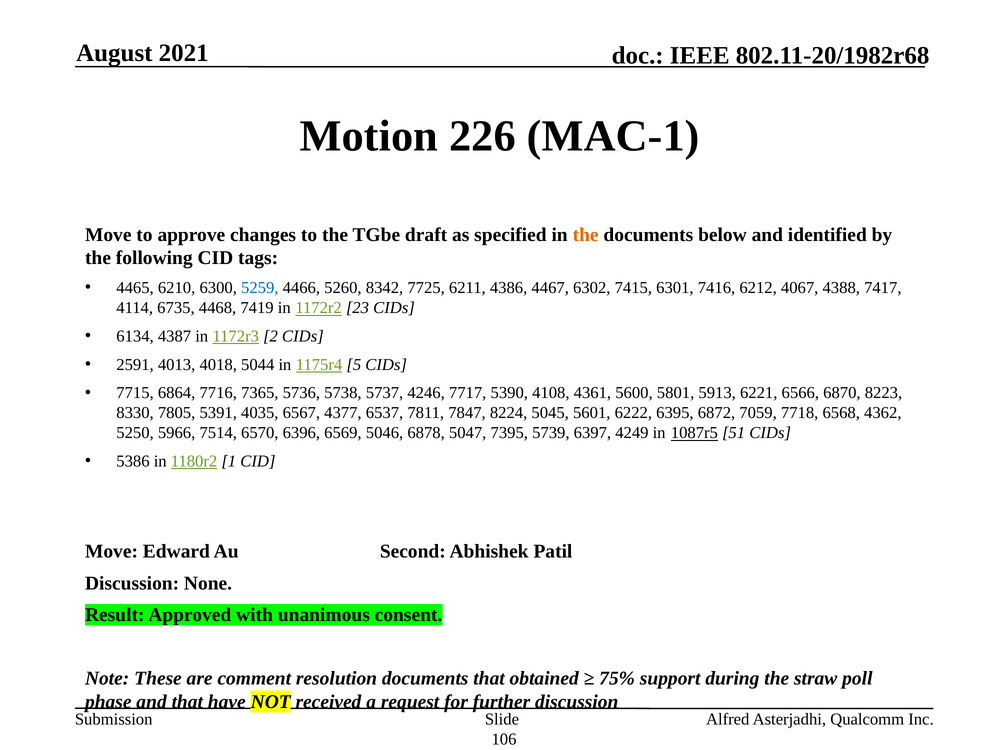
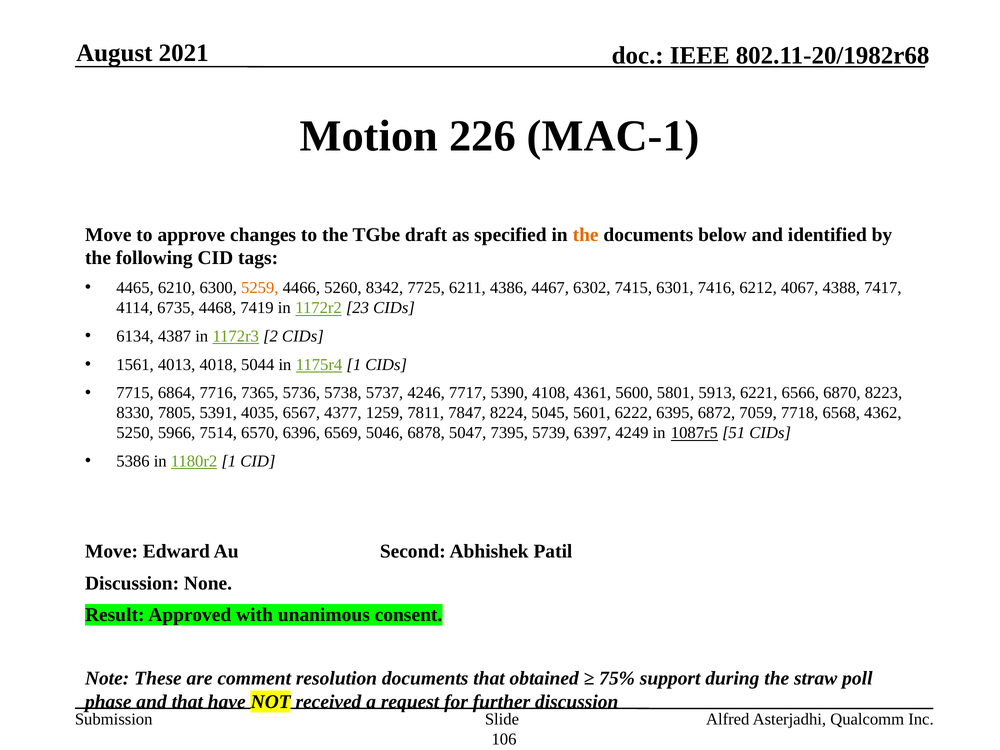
5259 colour: blue -> orange (260, 288)
2591: 2591 -> 1561 (135, 365)
1175r4 5: 5 -> 1 (354, 365)
6537: 6537 -> 1259 (385, 413)
